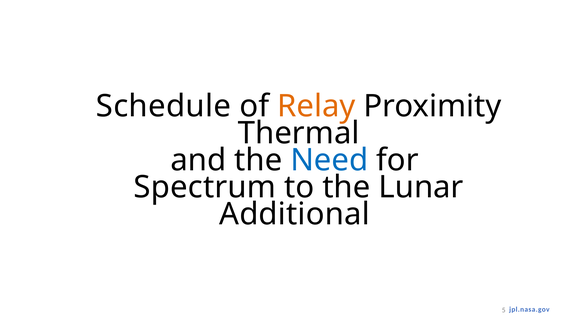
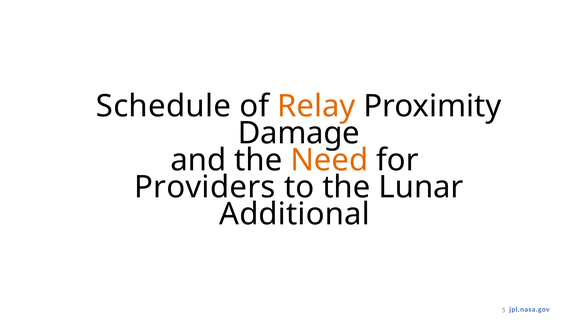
Thermal: Thermal -> Damage (299, 133)
Need colour: blue -> orange (329, 160)
Spectrum: Spectrum -> Providers (205, 187)
